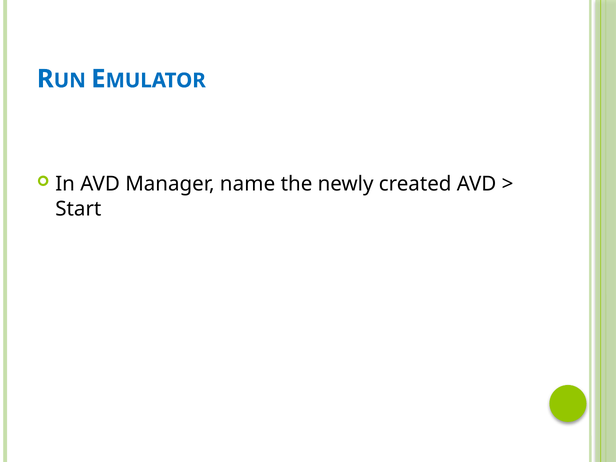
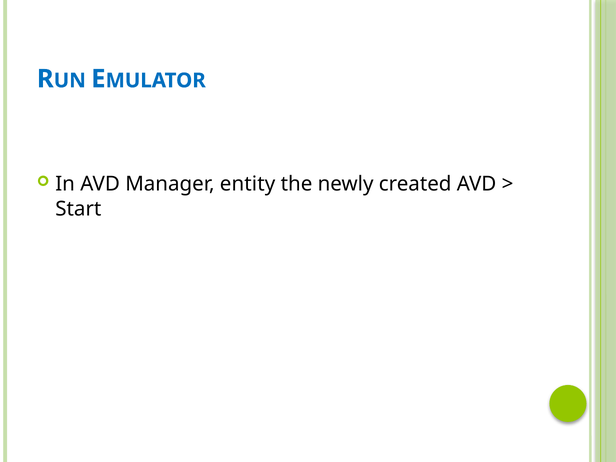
name: name -> entity (248, 184)
